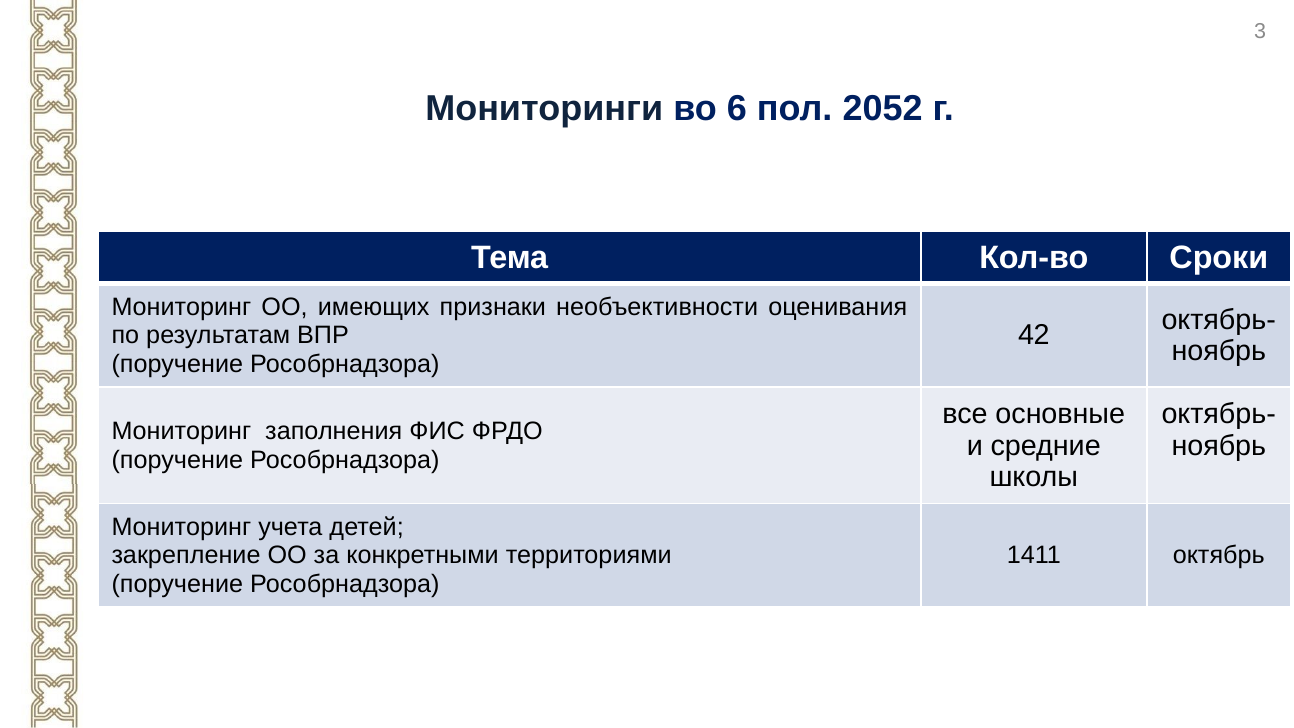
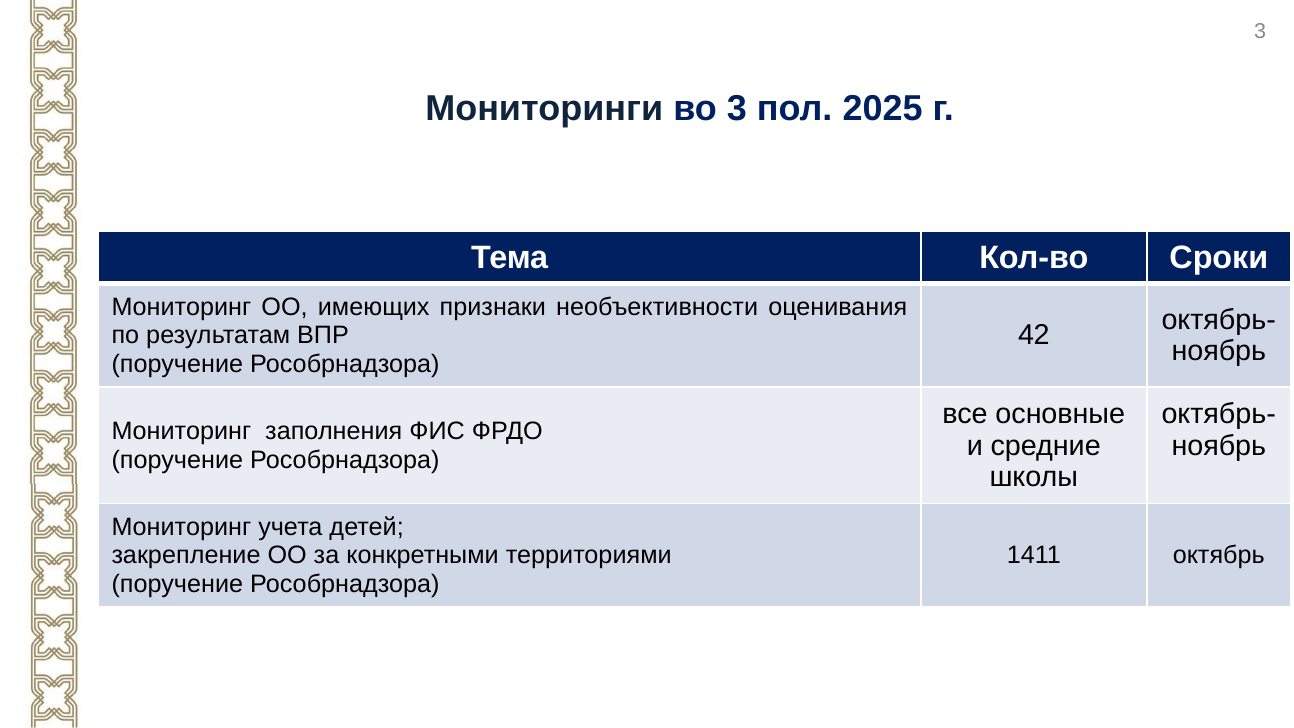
во 6: 6 -> 3 (737, 109)
2052: 2052 -> 2025 (883, 109)
